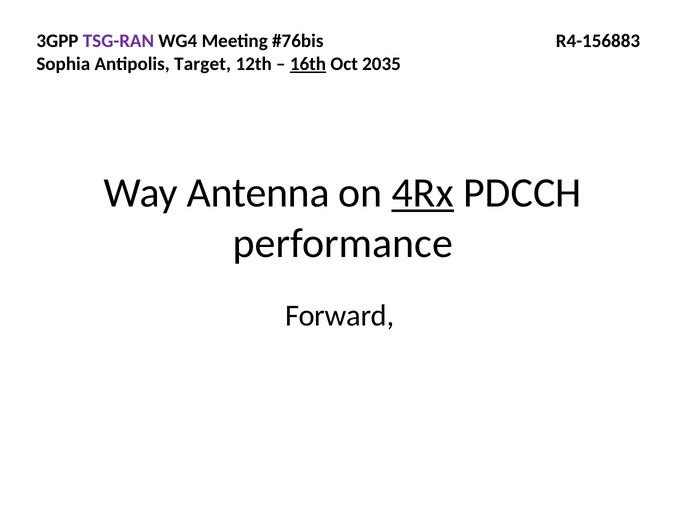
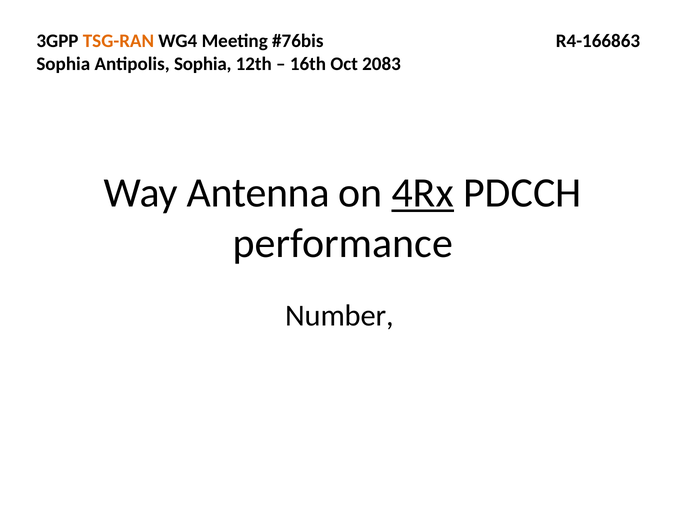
TSG-RAN colour: purple -> orange (118, 41)
R4-156883: R4-156883 -> R4-166863 (598, 41)
Antipolis Target: Target -> Sophia (203, 64)
16th underline: present -> none (308, 64)
2035: 2035 -> 2083 (381, 64)
Forward: Forward -> Number (339, 315)
